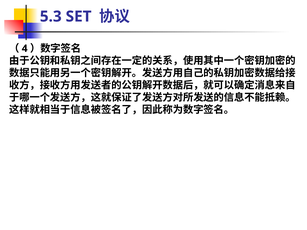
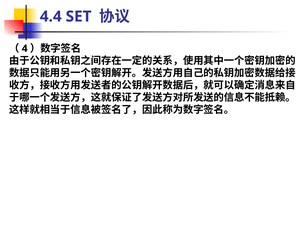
5.3: 5.3 -> 4.4 (51, 17)
